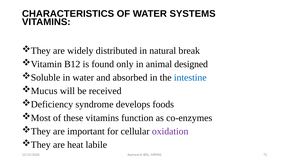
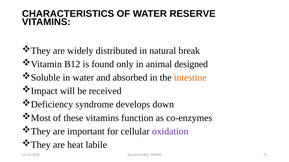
SYSTEMS: SYSTEMS -> RESERVE (193, 14)
intestine colour: blue -> orange (190, 78)
Mucus: Mucus -> Impact (44, 91)
foods: foods -> down (163, 105)
